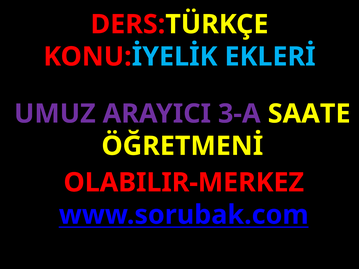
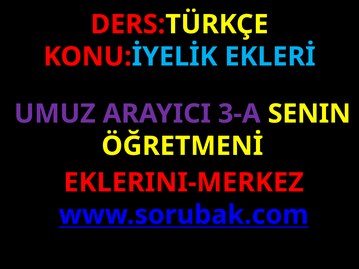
SAATE: SAATE -> SENIN (309, 114)
OLABILIR-MERKEZ: OLABILIR-MERKEZ -> EKLERINI-MERKEZ (184, 183)
